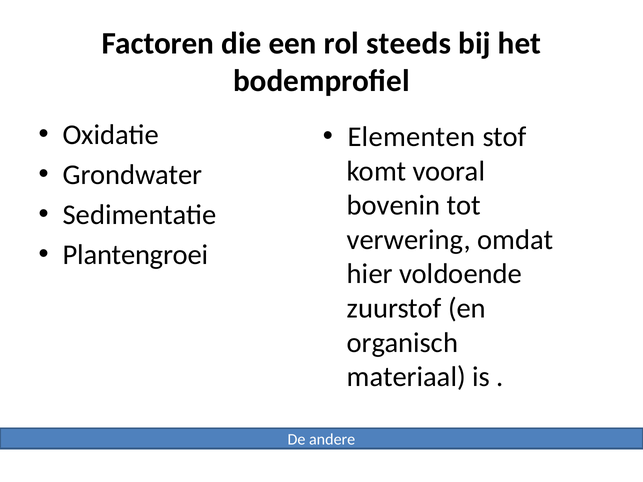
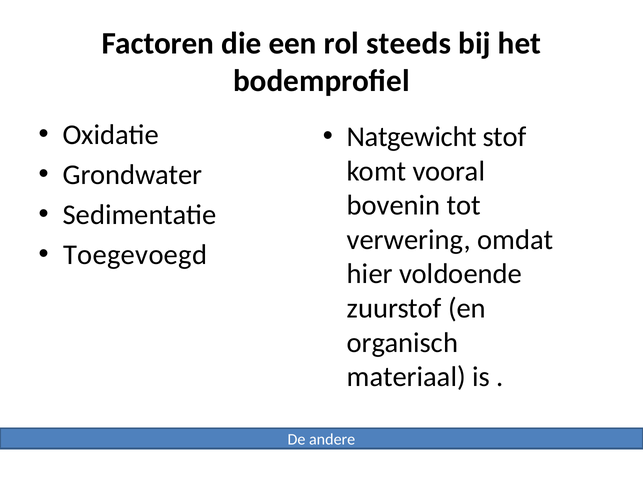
Elementen: Elementen -> Natgewicht (412, 137)
Plantengroei: Plantengroei -> Toegevoegd (135, 255)
